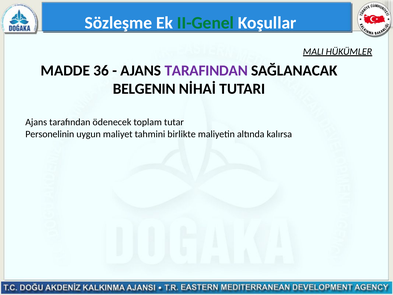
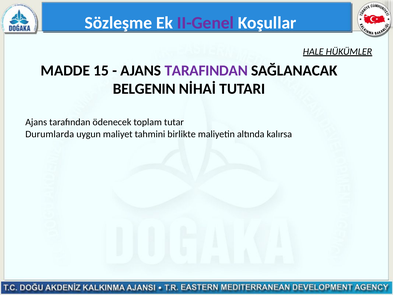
II-Genel colour: green -> purple (205, 23)
MALI: MALI -> HALE (313, 51)
36: 36 -> 15 (101, 71)
Personelinin: Personelinin -> Durumlarda (50, 134)
